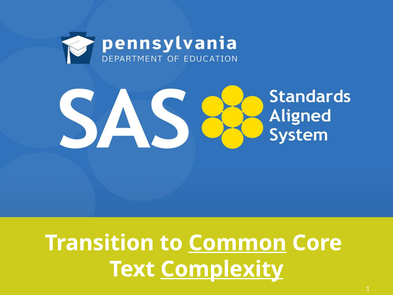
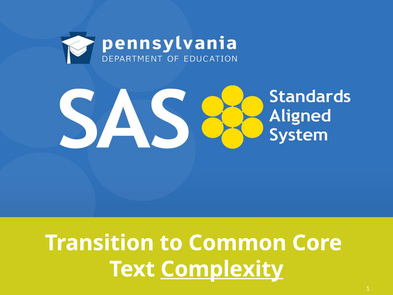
Common underline: present -> none (237, 243)
